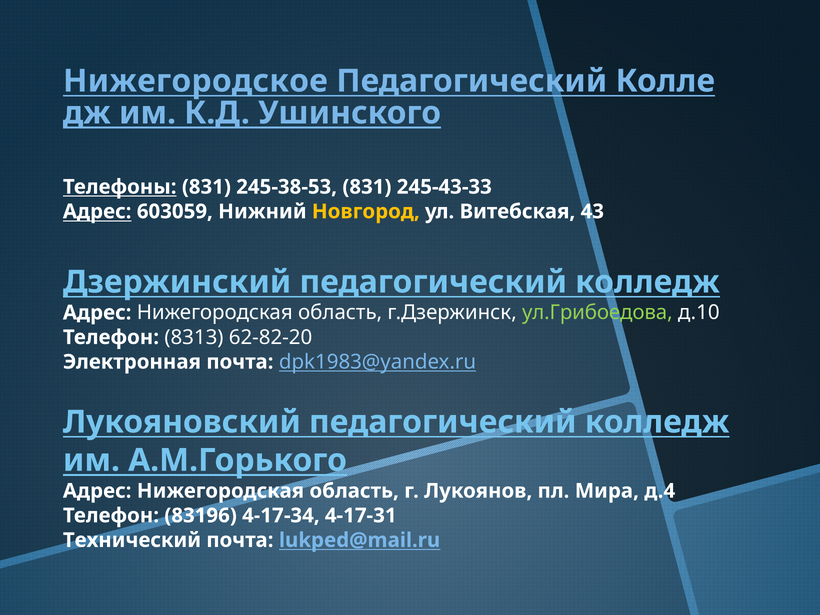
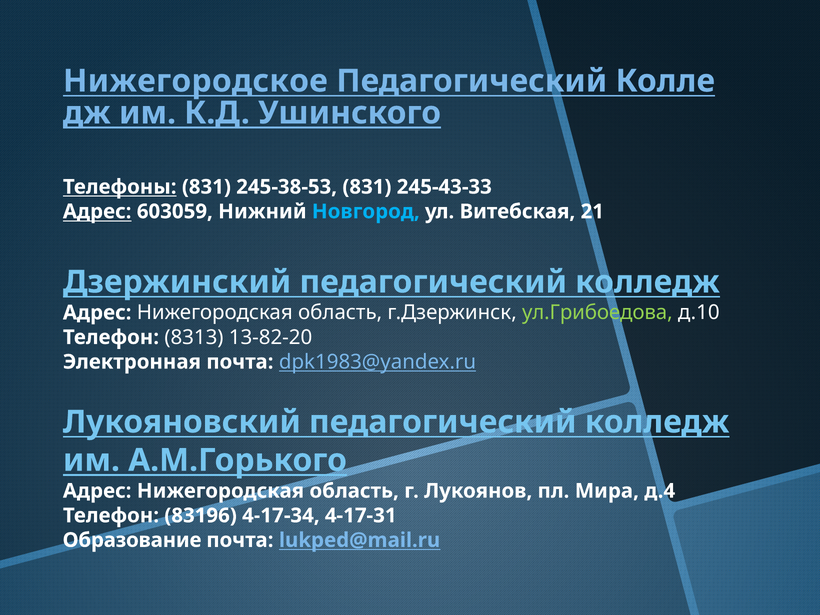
Новгород colour: yellow -> light blue (366, 212)
43: 43 -> 21 (592, 212)
62-82-20: 62-82-20 -> 13-82-20 (271, 337)
Технический: Технический -> Образование (132, 540)
